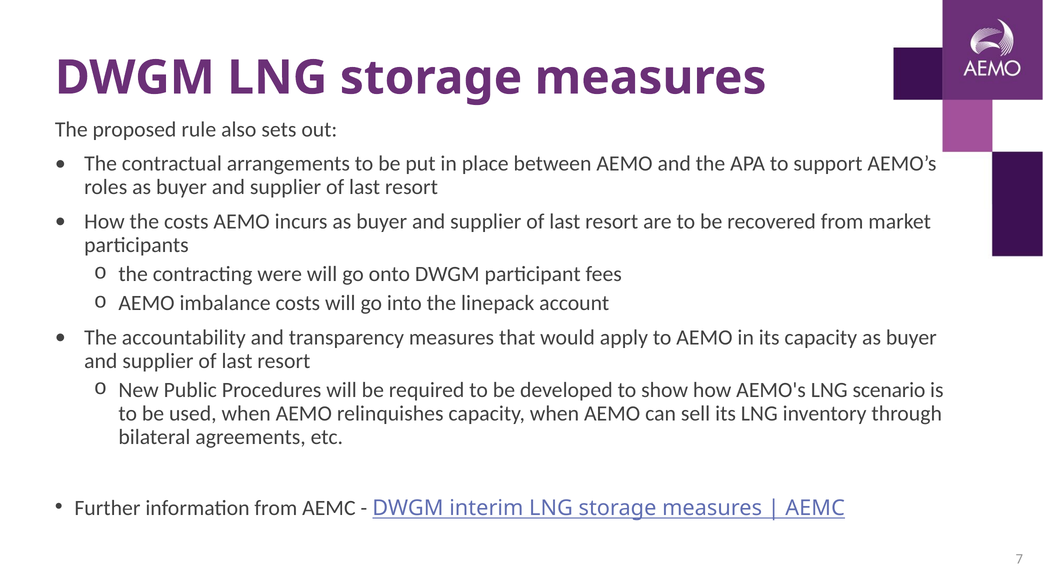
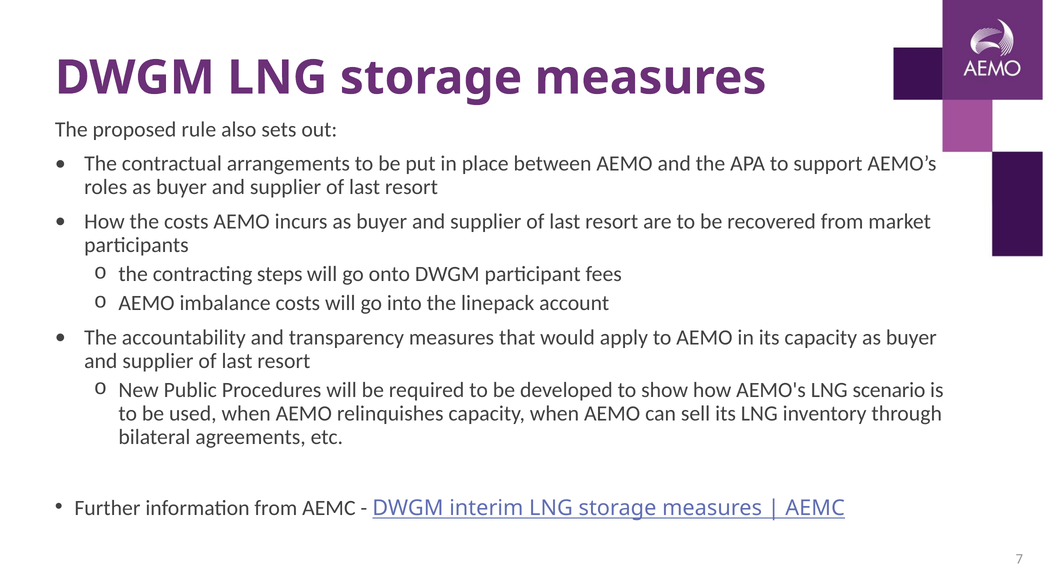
were: were -> steps (280, 274)
